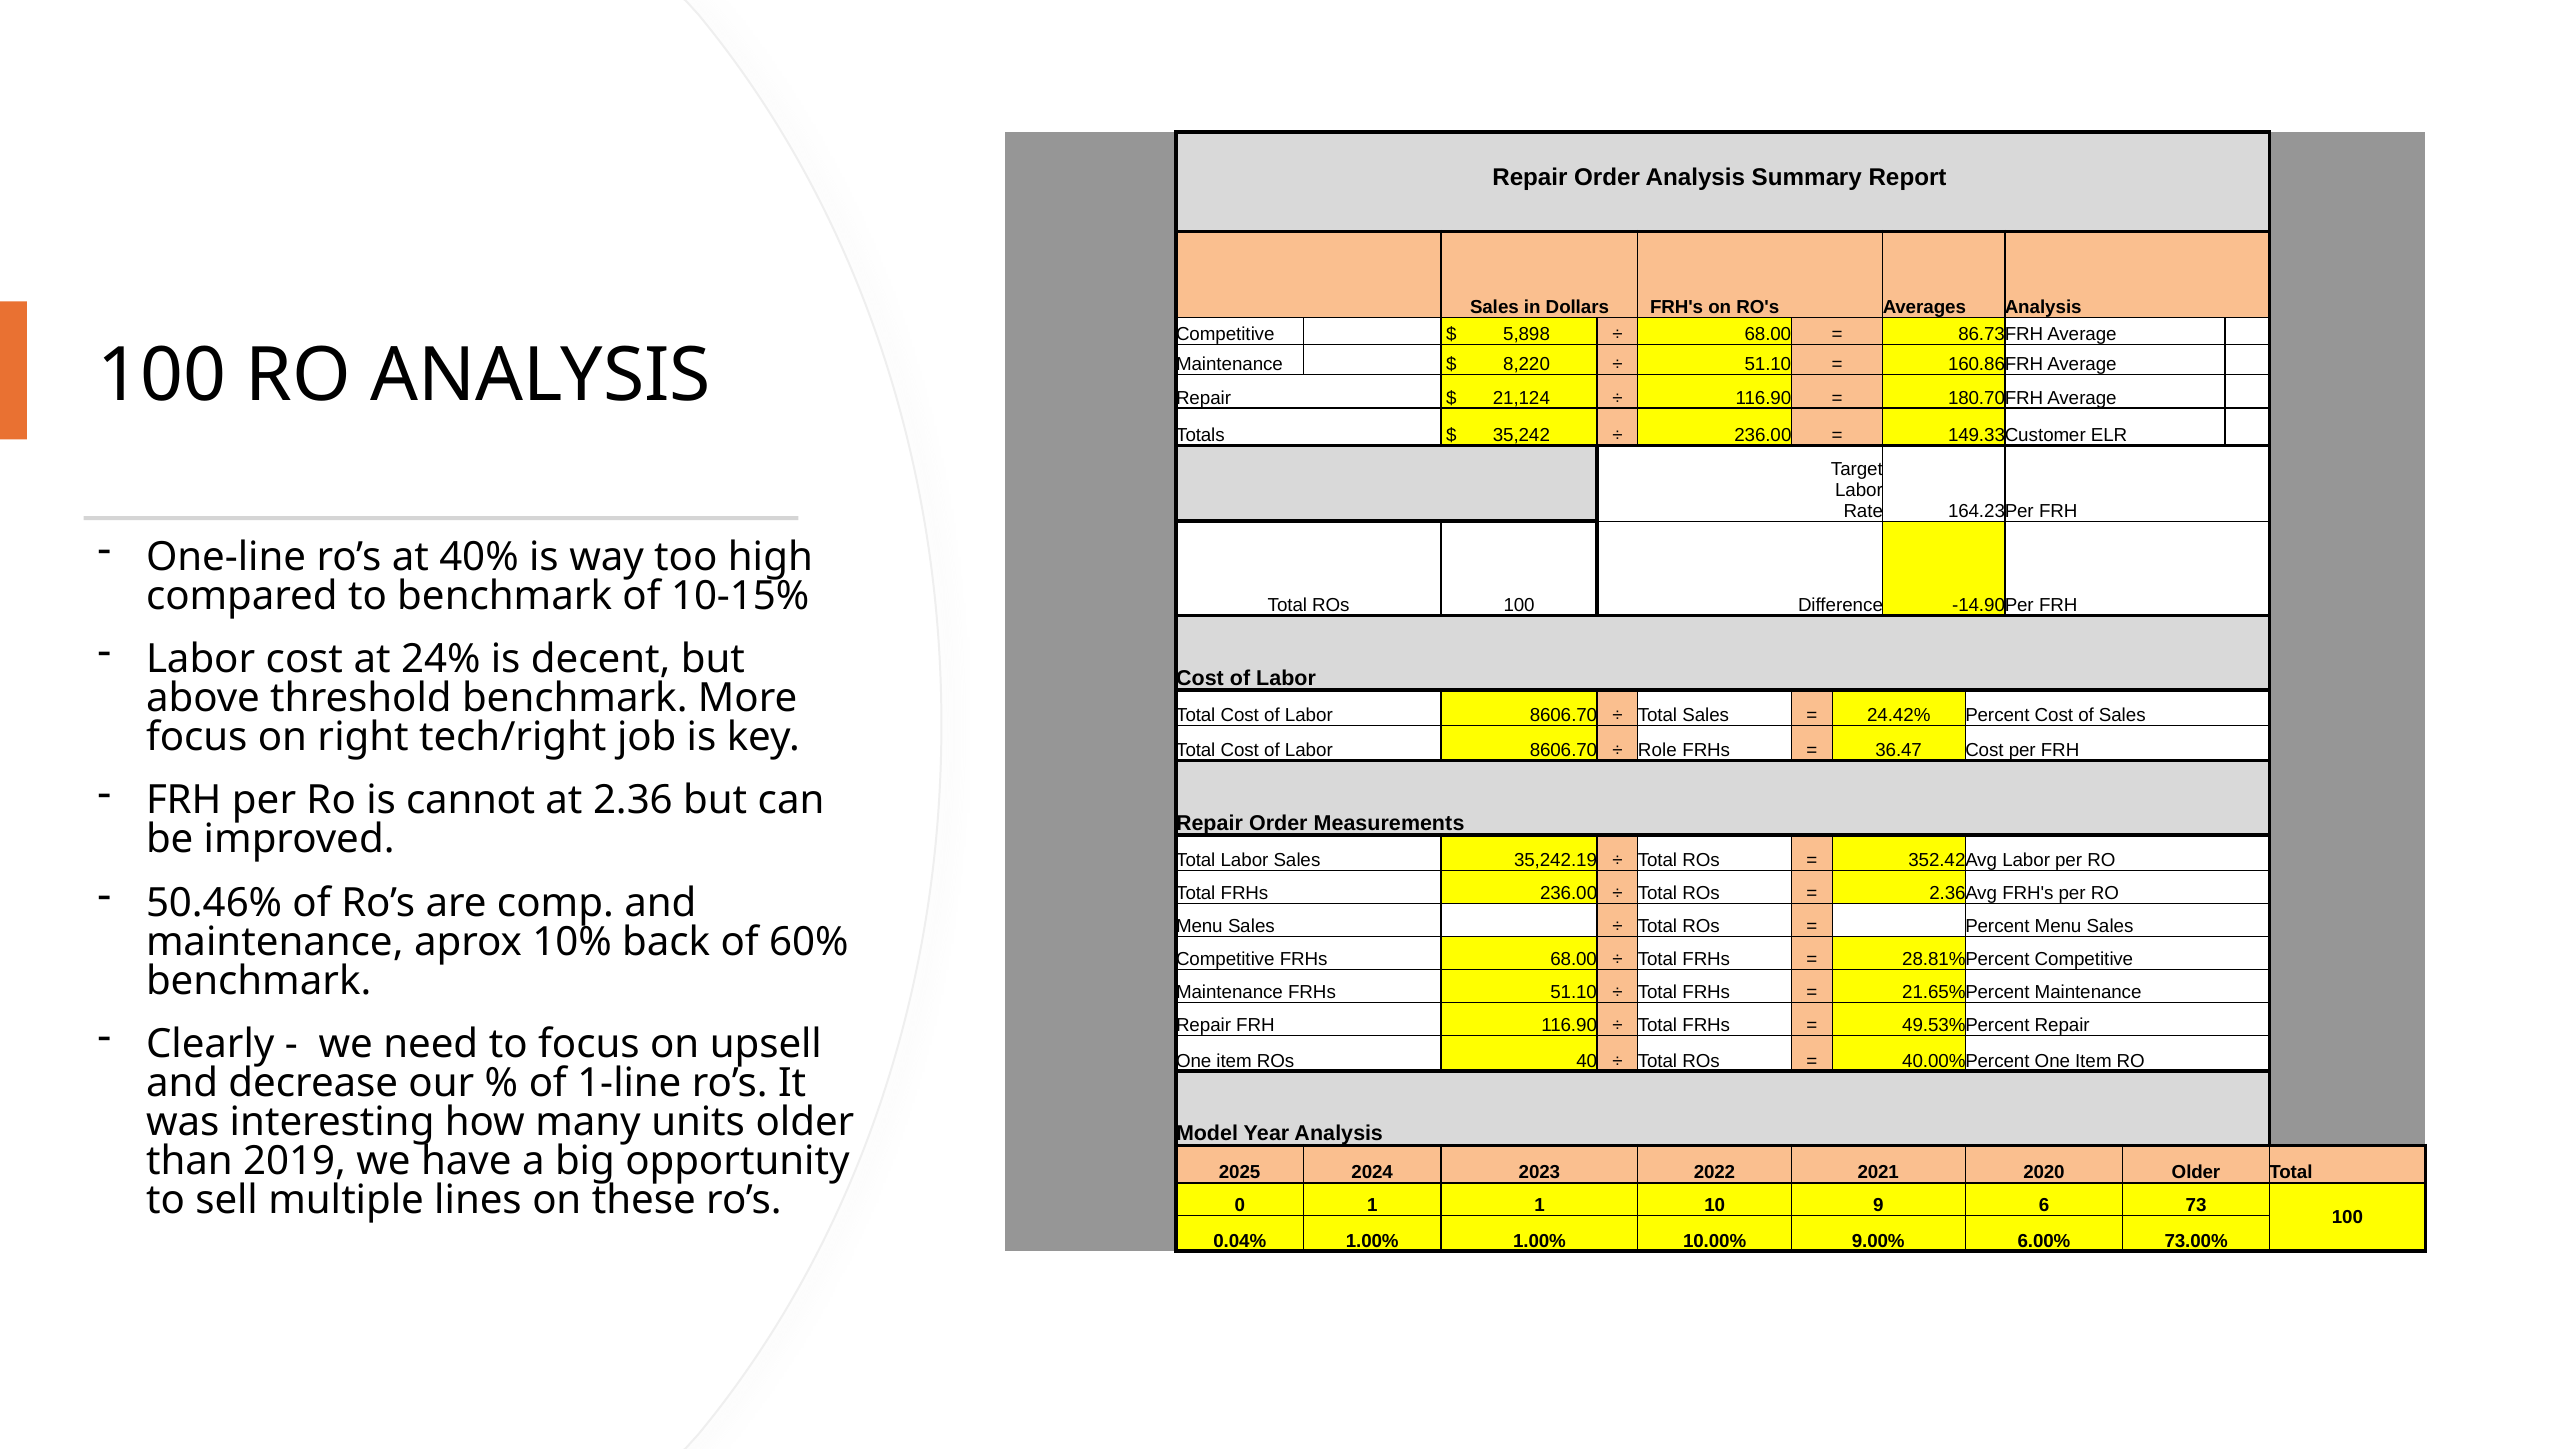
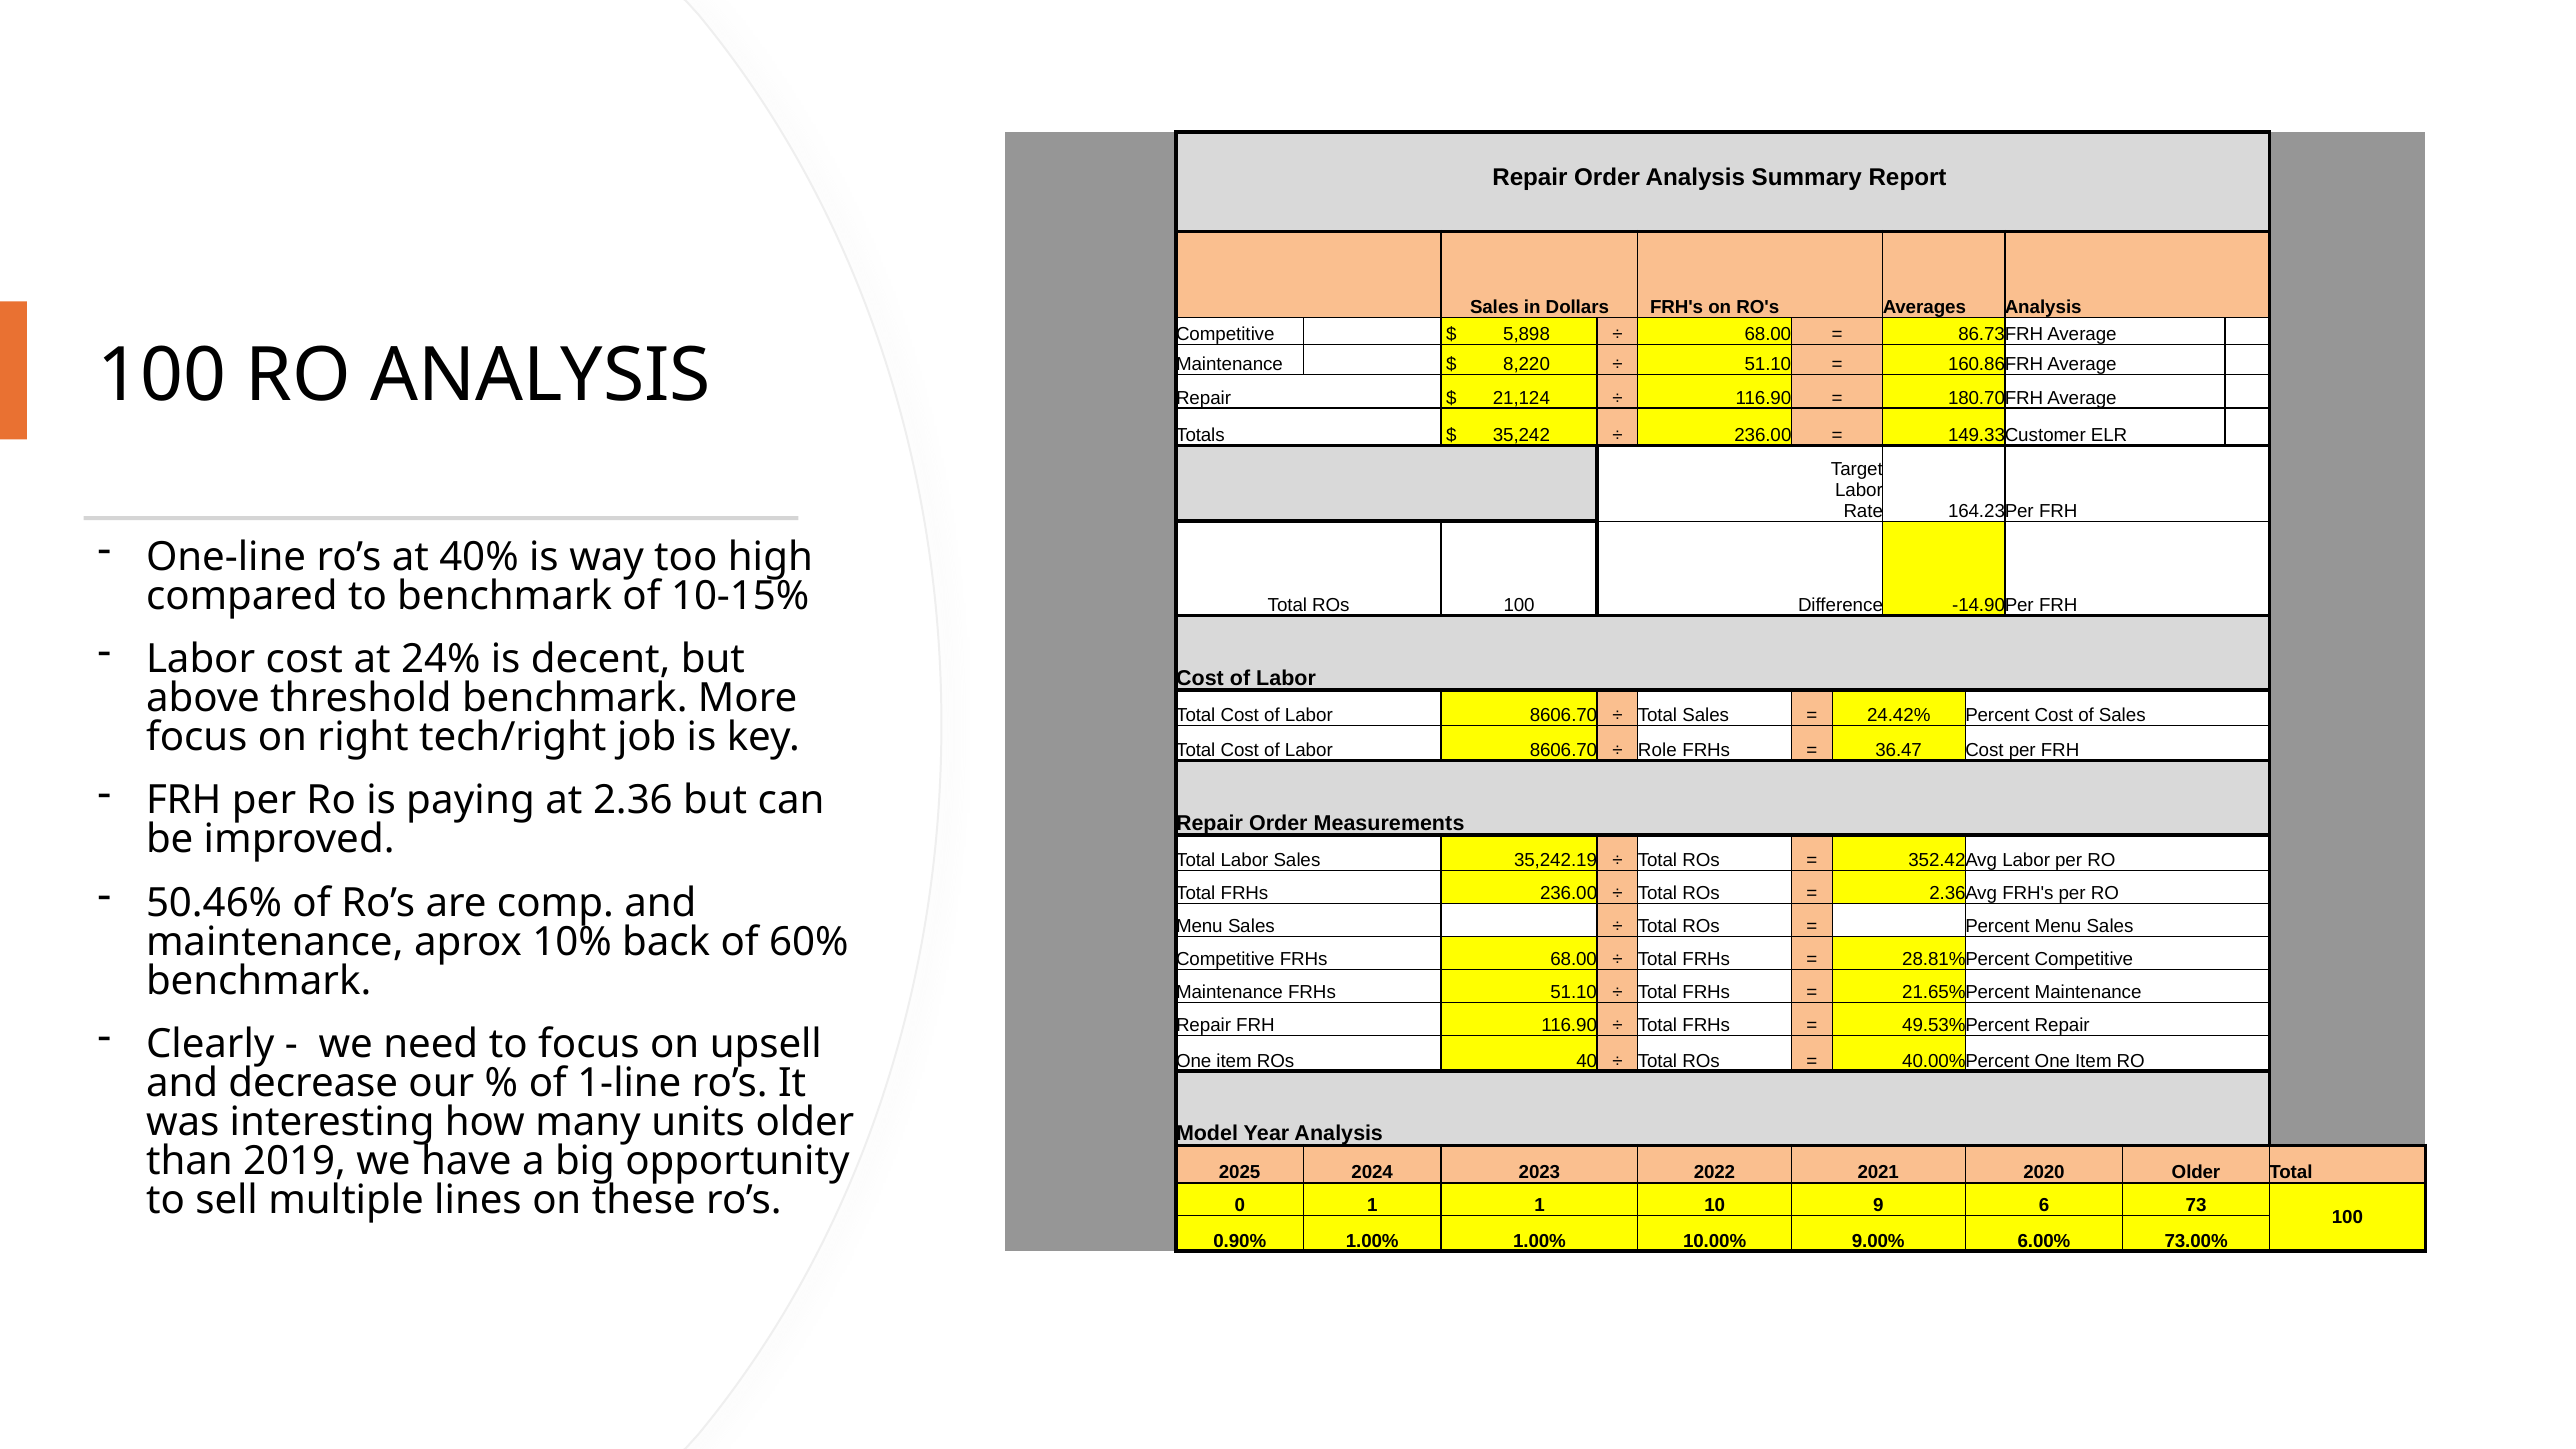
cannot: cannot -> paying (470, 801)
0.04%: 0.04% -> 0.90% (1240, 1241)
